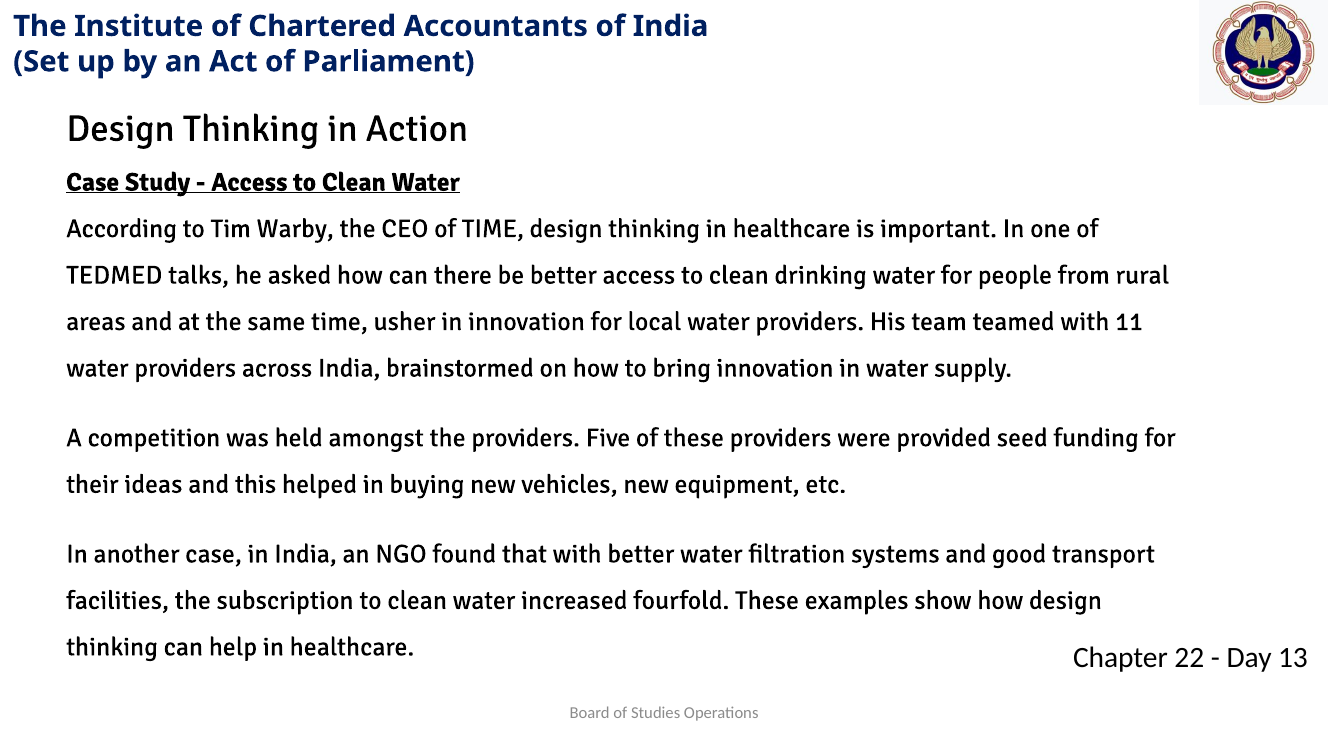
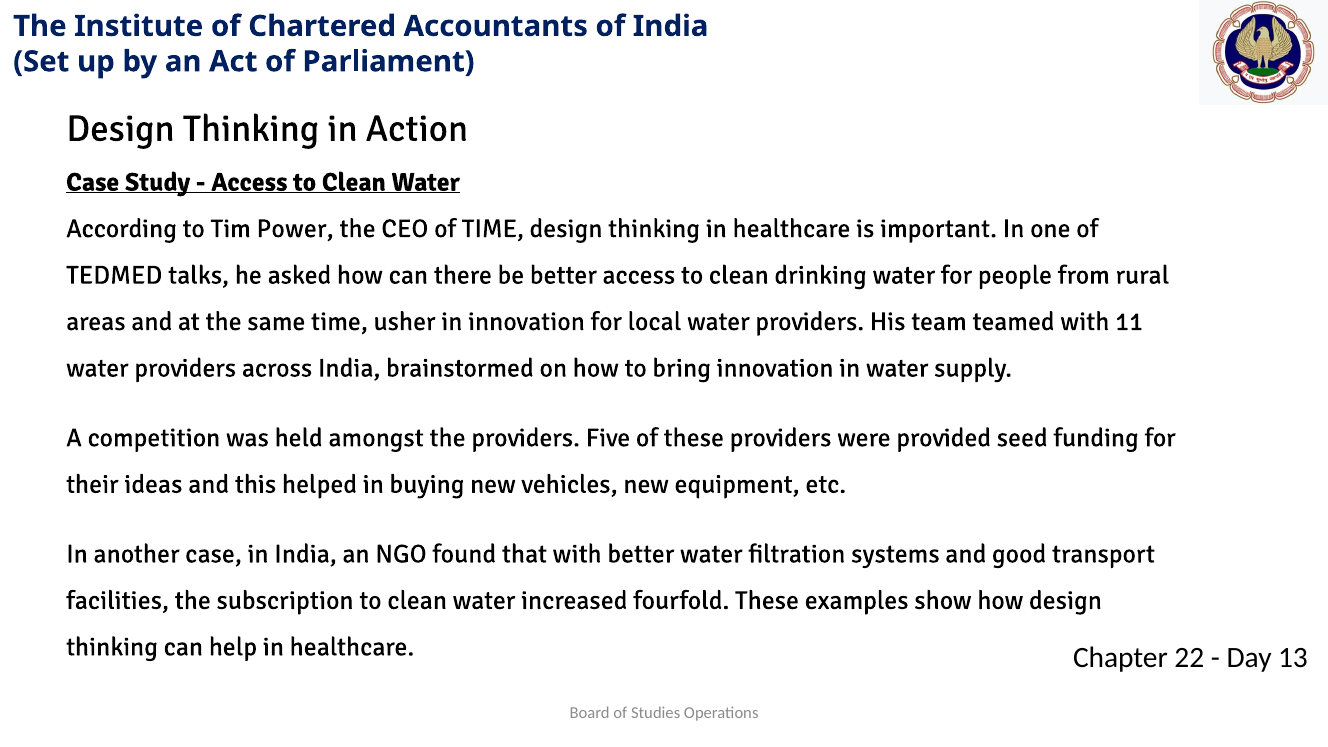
Warby: Warby -> Power (295, 229)
